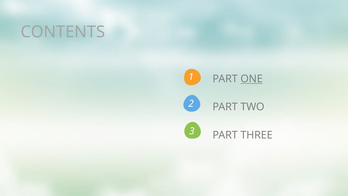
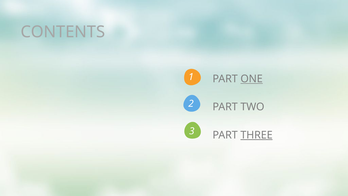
THREE underline: none -> present (257, 135)
